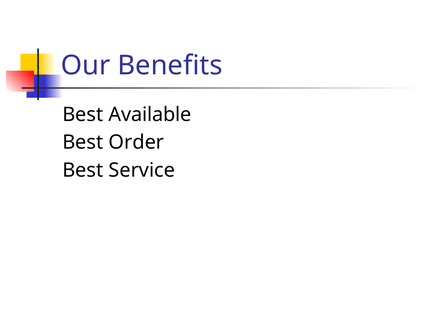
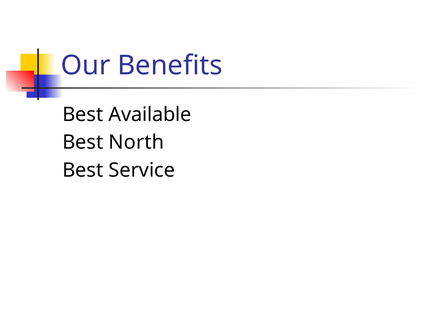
Order: Order -> North (136, 142)
